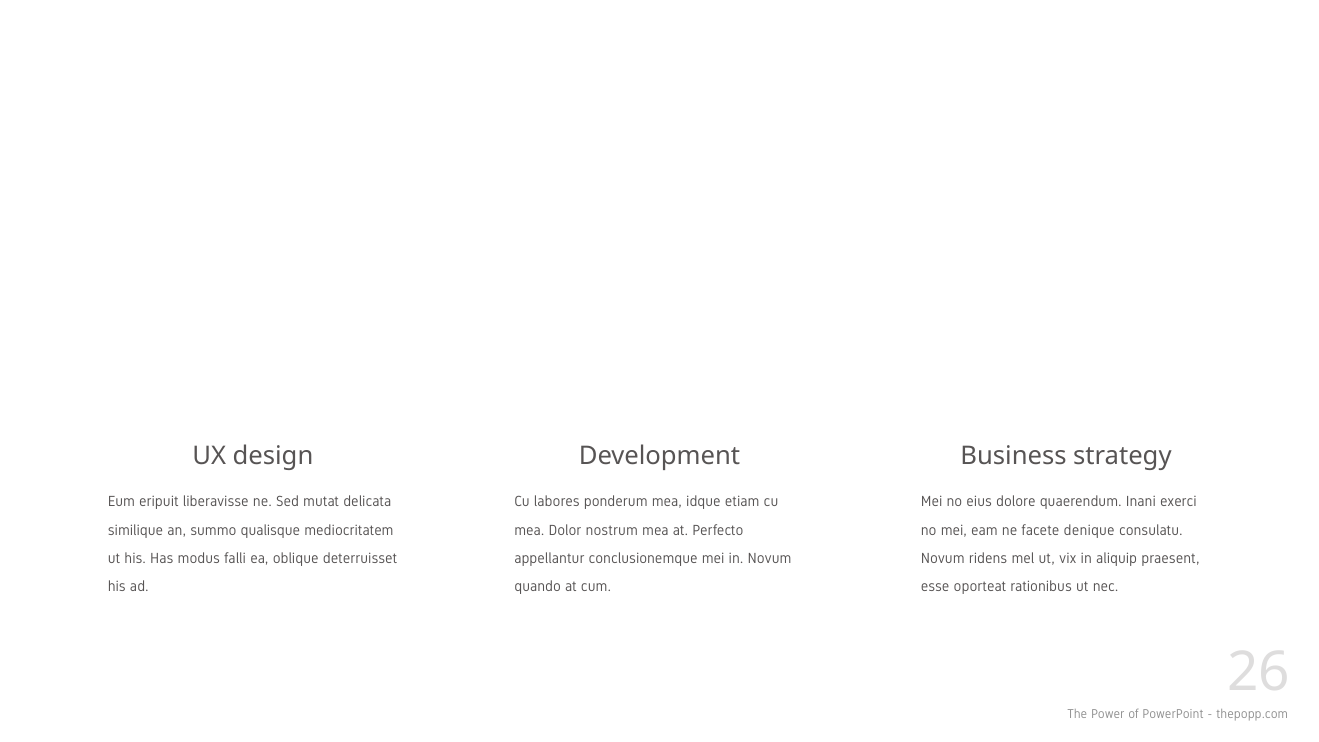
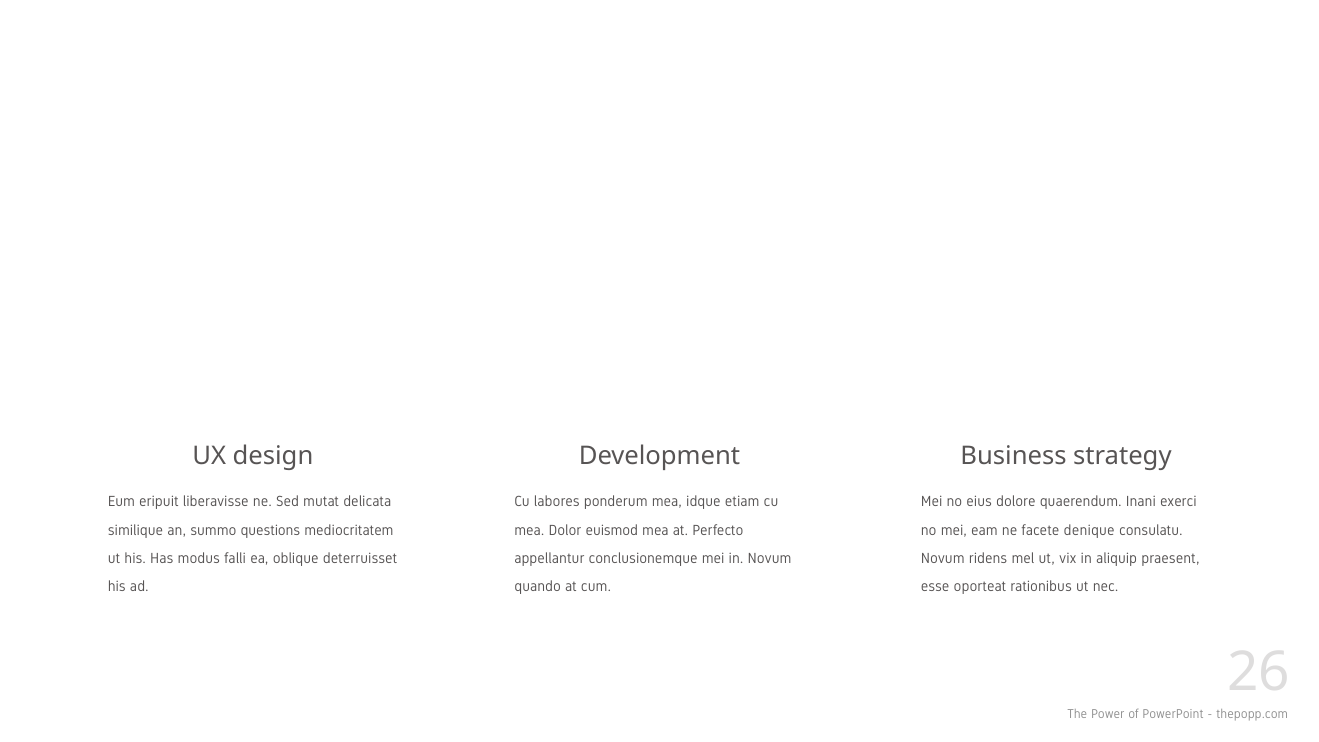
qualisque: qualisque -> questions (270, 530)
nostrum: nostrum -> euismod (612, 530)
